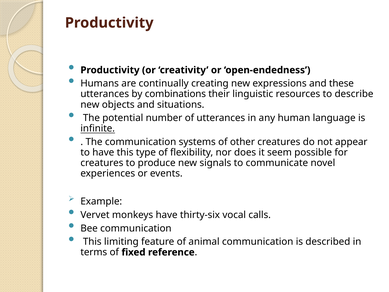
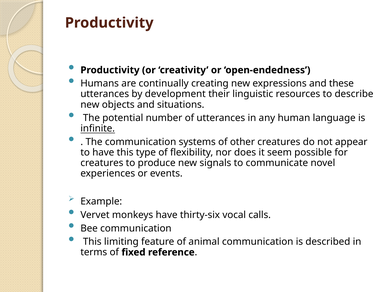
combinations: combinations -> development (175, 94)
